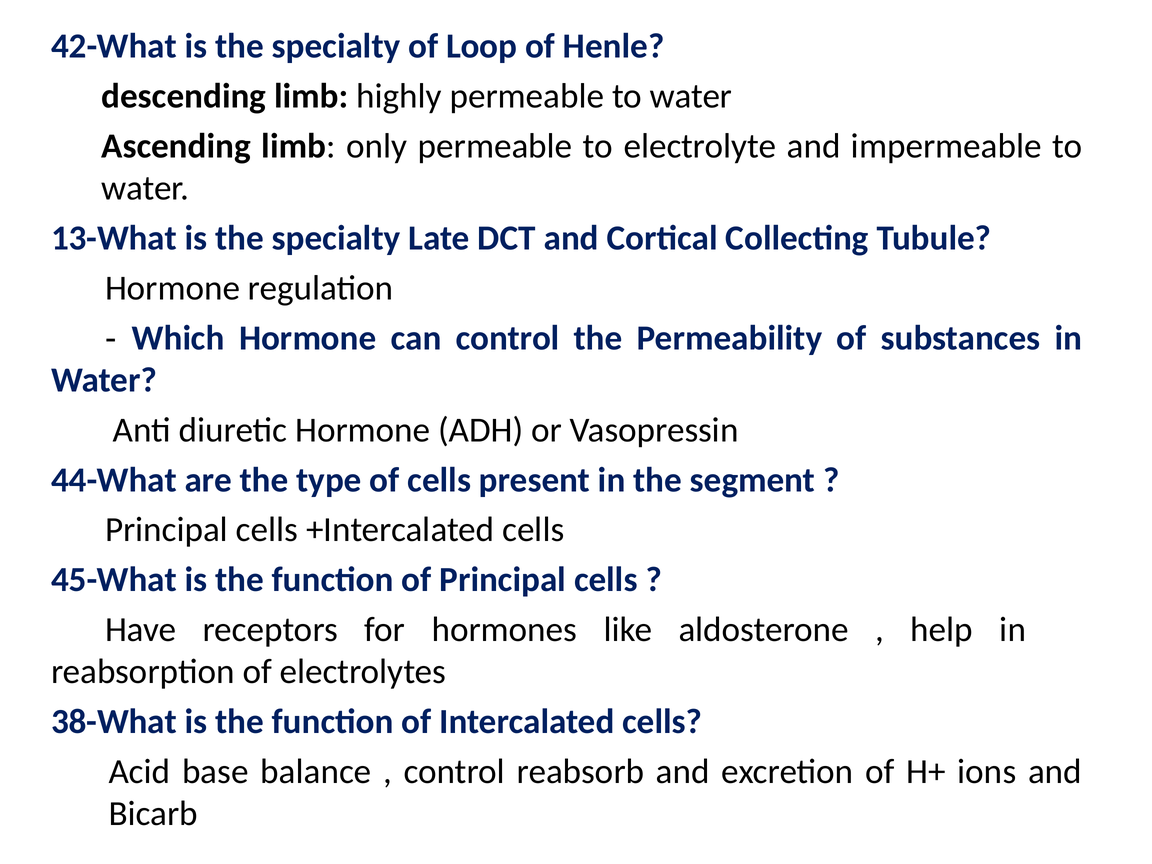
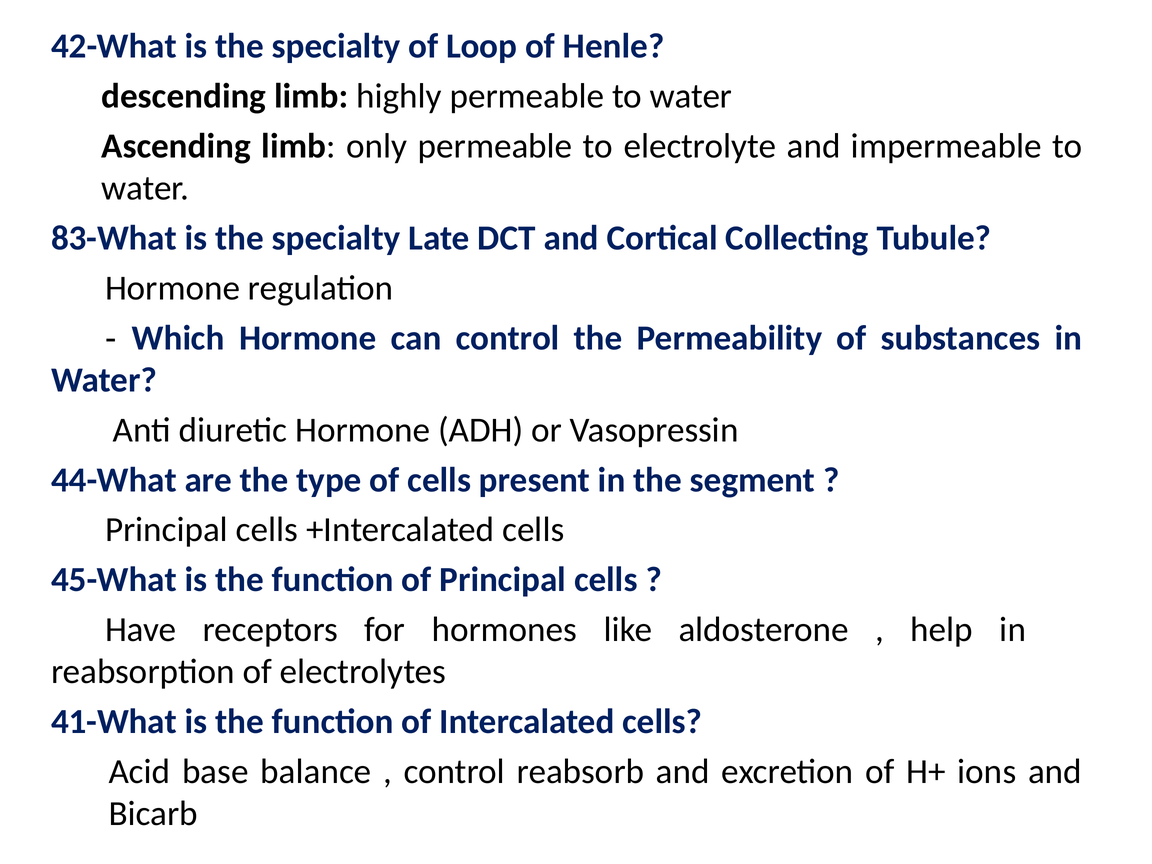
13-What: 13-What -> 83-What (114, 238)
38-What: 38-What -> 41-What (114, 722)
